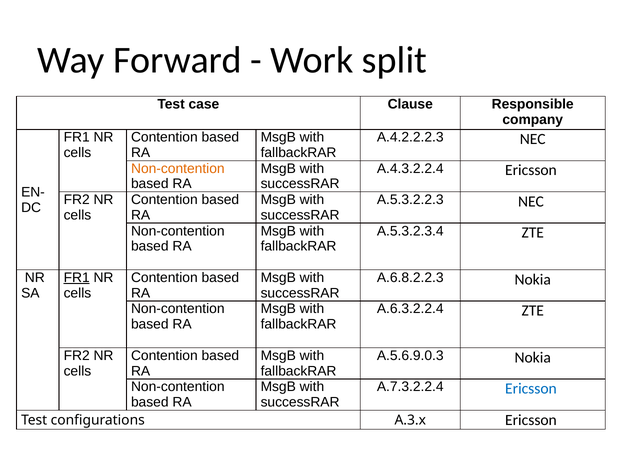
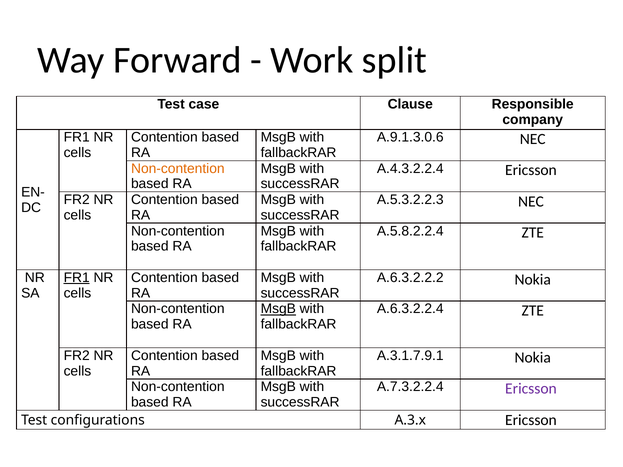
A.4.2.2.2.3: A.4.2.2.2.3 -> A.9.1.3.0.6 (410, 137)
A.5.3.2.3.4: A.5.3.2.3.4 -> A.5.8.2.2.4 (410, 231)
A.6.8.2.2.3: A.6.8.2.2.3 -> A.6.3.2.2.2 (410, 278)
MsgB underline: none -> present (278, 309)
A.5.6.9.0.3: A.5.6.9.0.3 -> A.3.1.7.9.1 (410, 356)
Ericsson colour: blue -> purple (531, 389)
